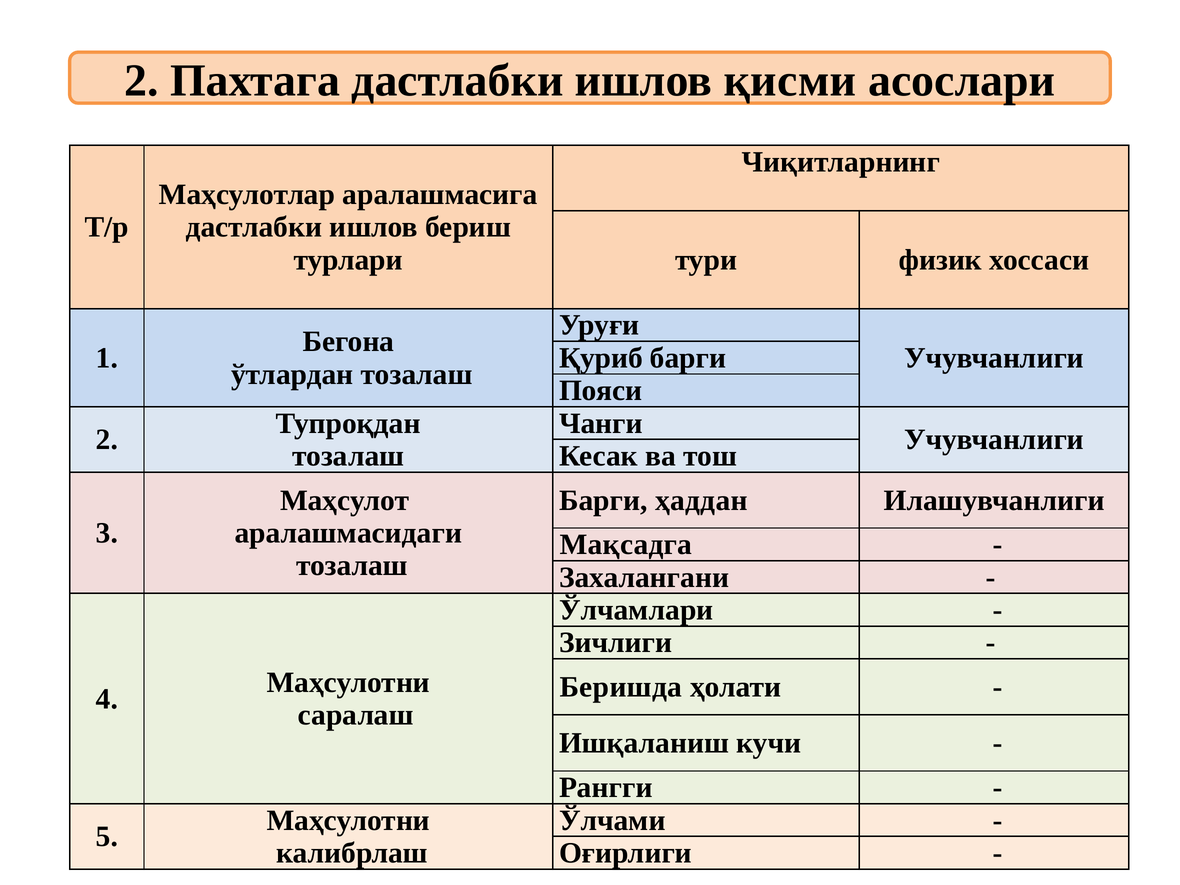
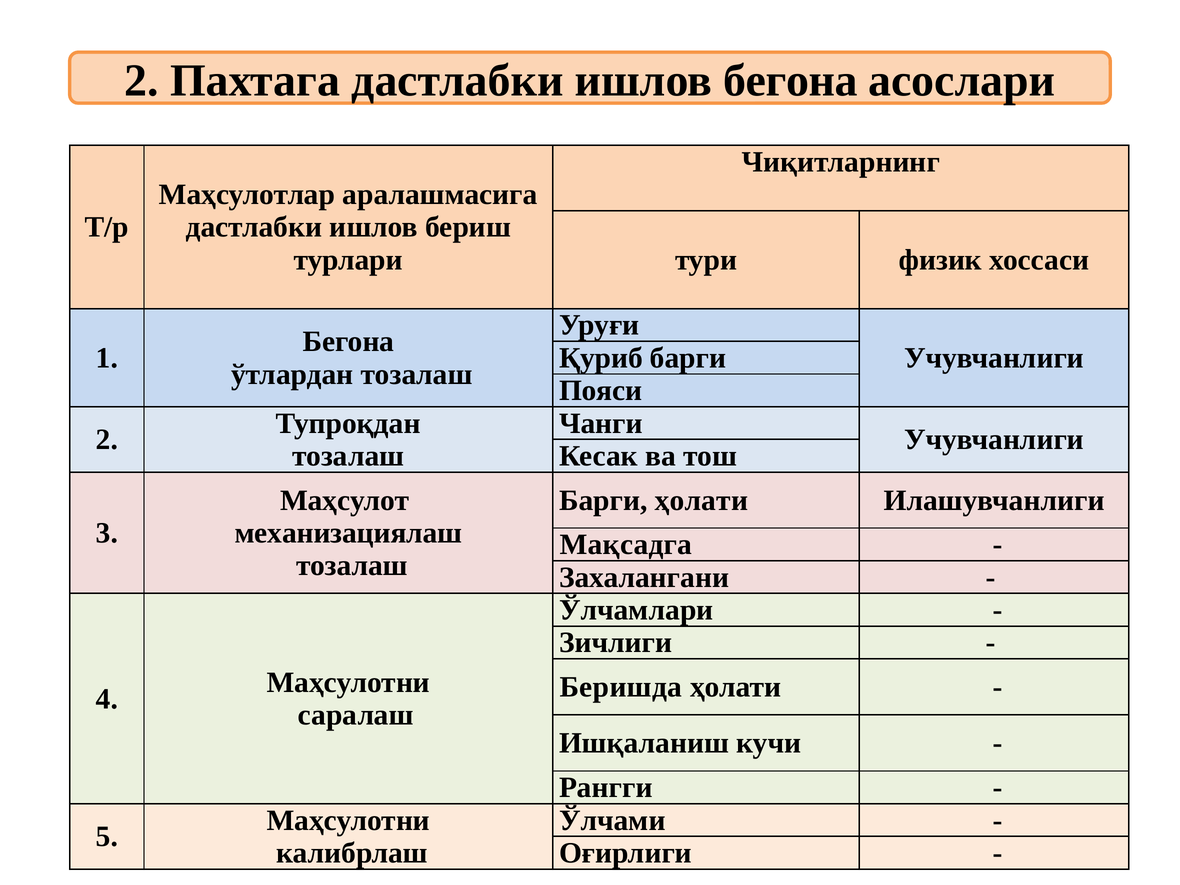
ишлов қисми: қисми -> бегона (790, 81)
Барги ҳаддан: ҳаддан -> ҳолати (701, 500)
аралашмасидаги: аралашмасидаги -> механизациялаш (348, 533)
